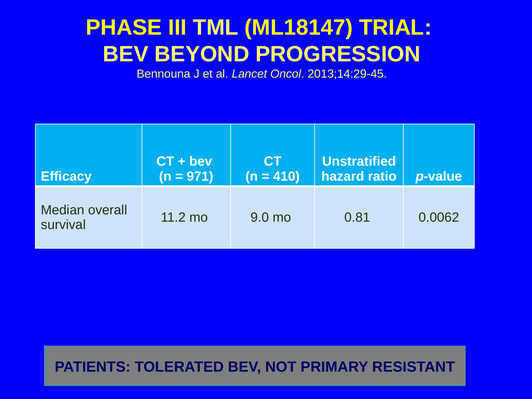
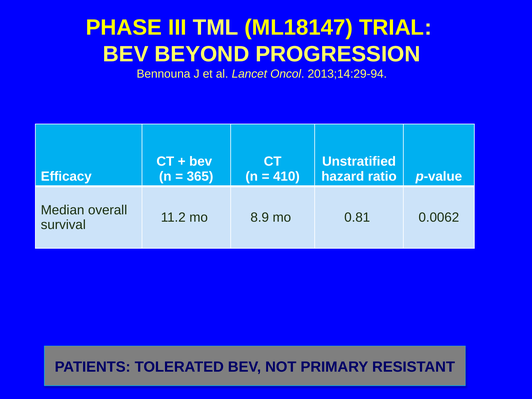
2013;14:29-45: 2013;14:29-45 -> 2013;14:29-94 (347, 74)
971: 971 -> 365 (200, 176)
9.0: 9.0 -> 8.9 (260, 217)
